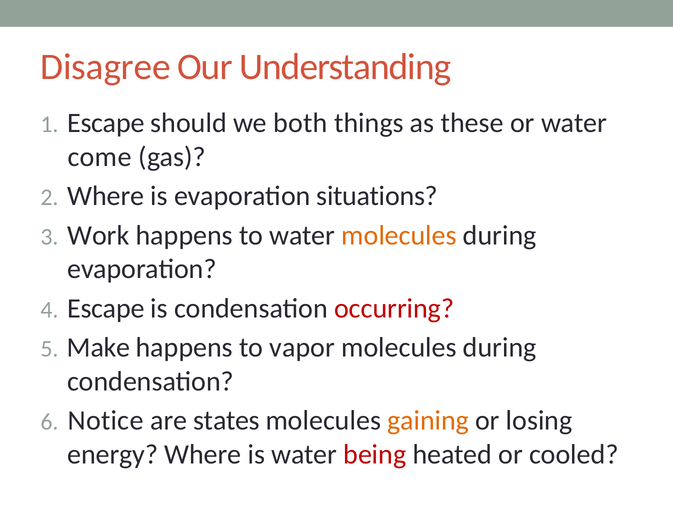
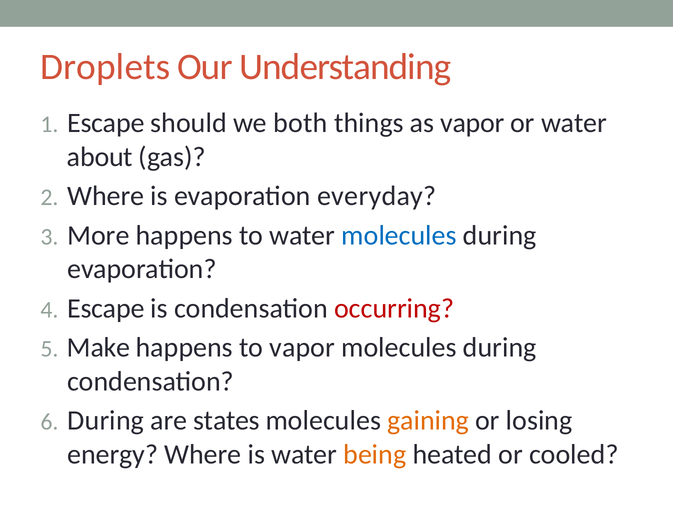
Disagree: Disagree -> Droplets (105, 67)
as these: these -> vapor (472, 123)
come: come -> about (100, 157)
situations: situations -> everyday (377, 196)
Work: Work -> More (98, 235)
molecules colour: orange -> blue (399, 235)
Notice: Notice -> During (106, 420)
being colour: red -> orange (375, 454)
